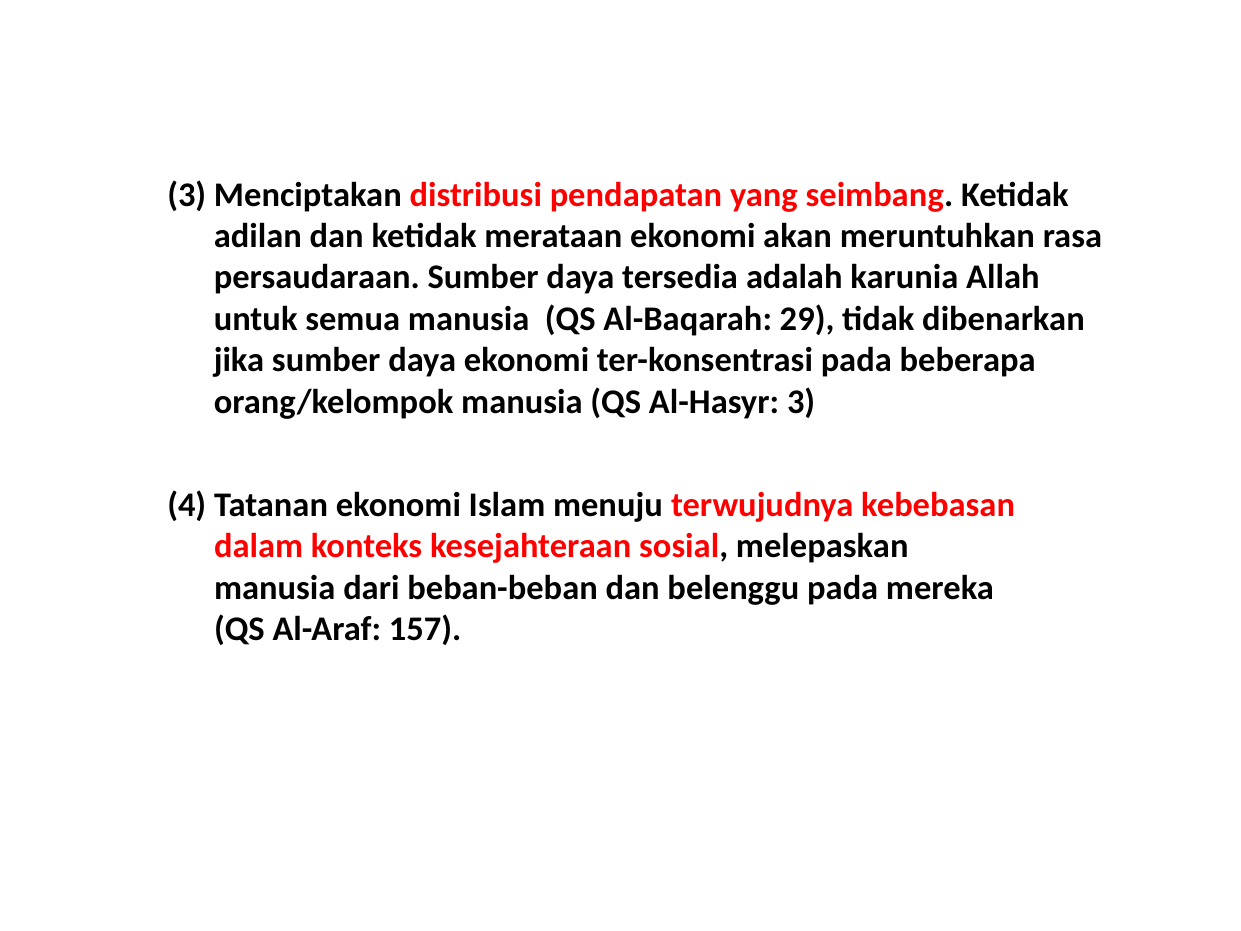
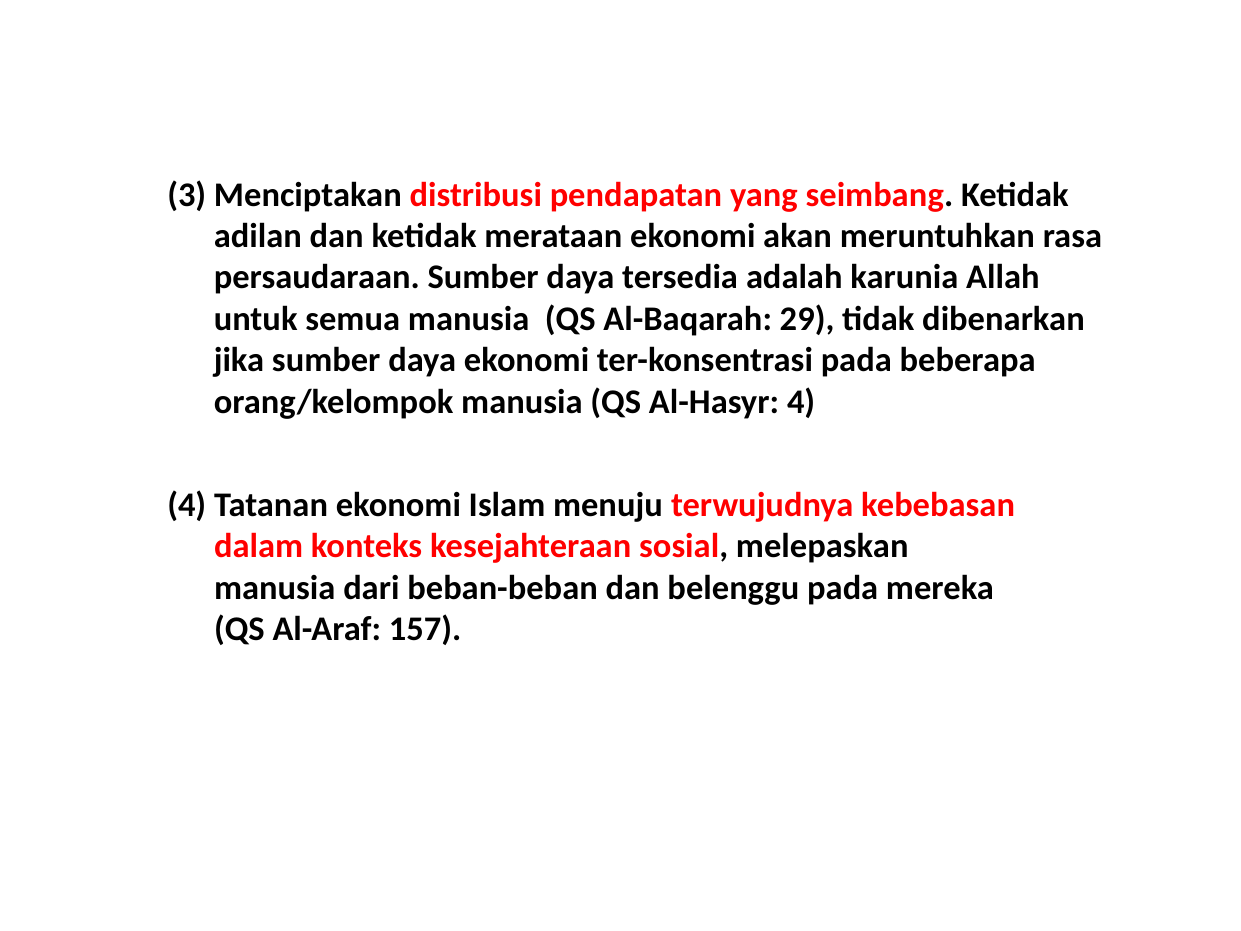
Al-Hasyr 3: 3 -> 4 (801, 402)
